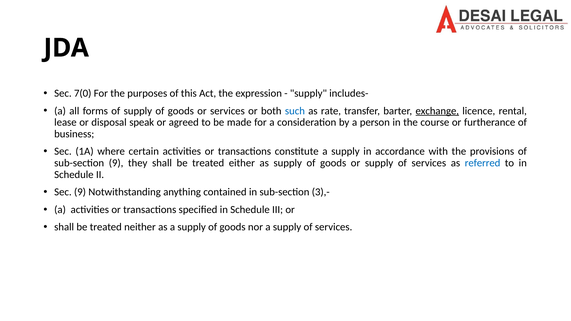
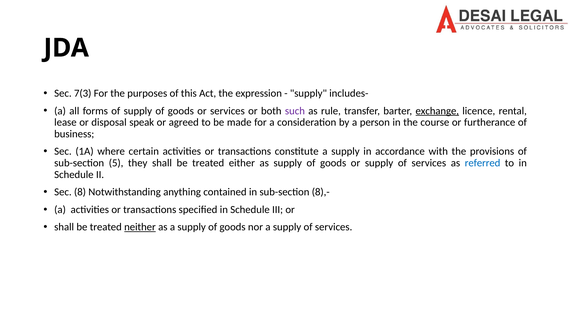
7(0: 7(0 -> 7(3 (83, 93)
such colour: blue -> purple (295, 111)
rate: rate -> rule (331, 111)
sub-section 9: 9 -> 5 (116, 163)
Sec 9: 9 -> 8 (80, 192)
3),-: 3),- -> 8),- (321, 192)
neither underline: none -> present (140, 227)
